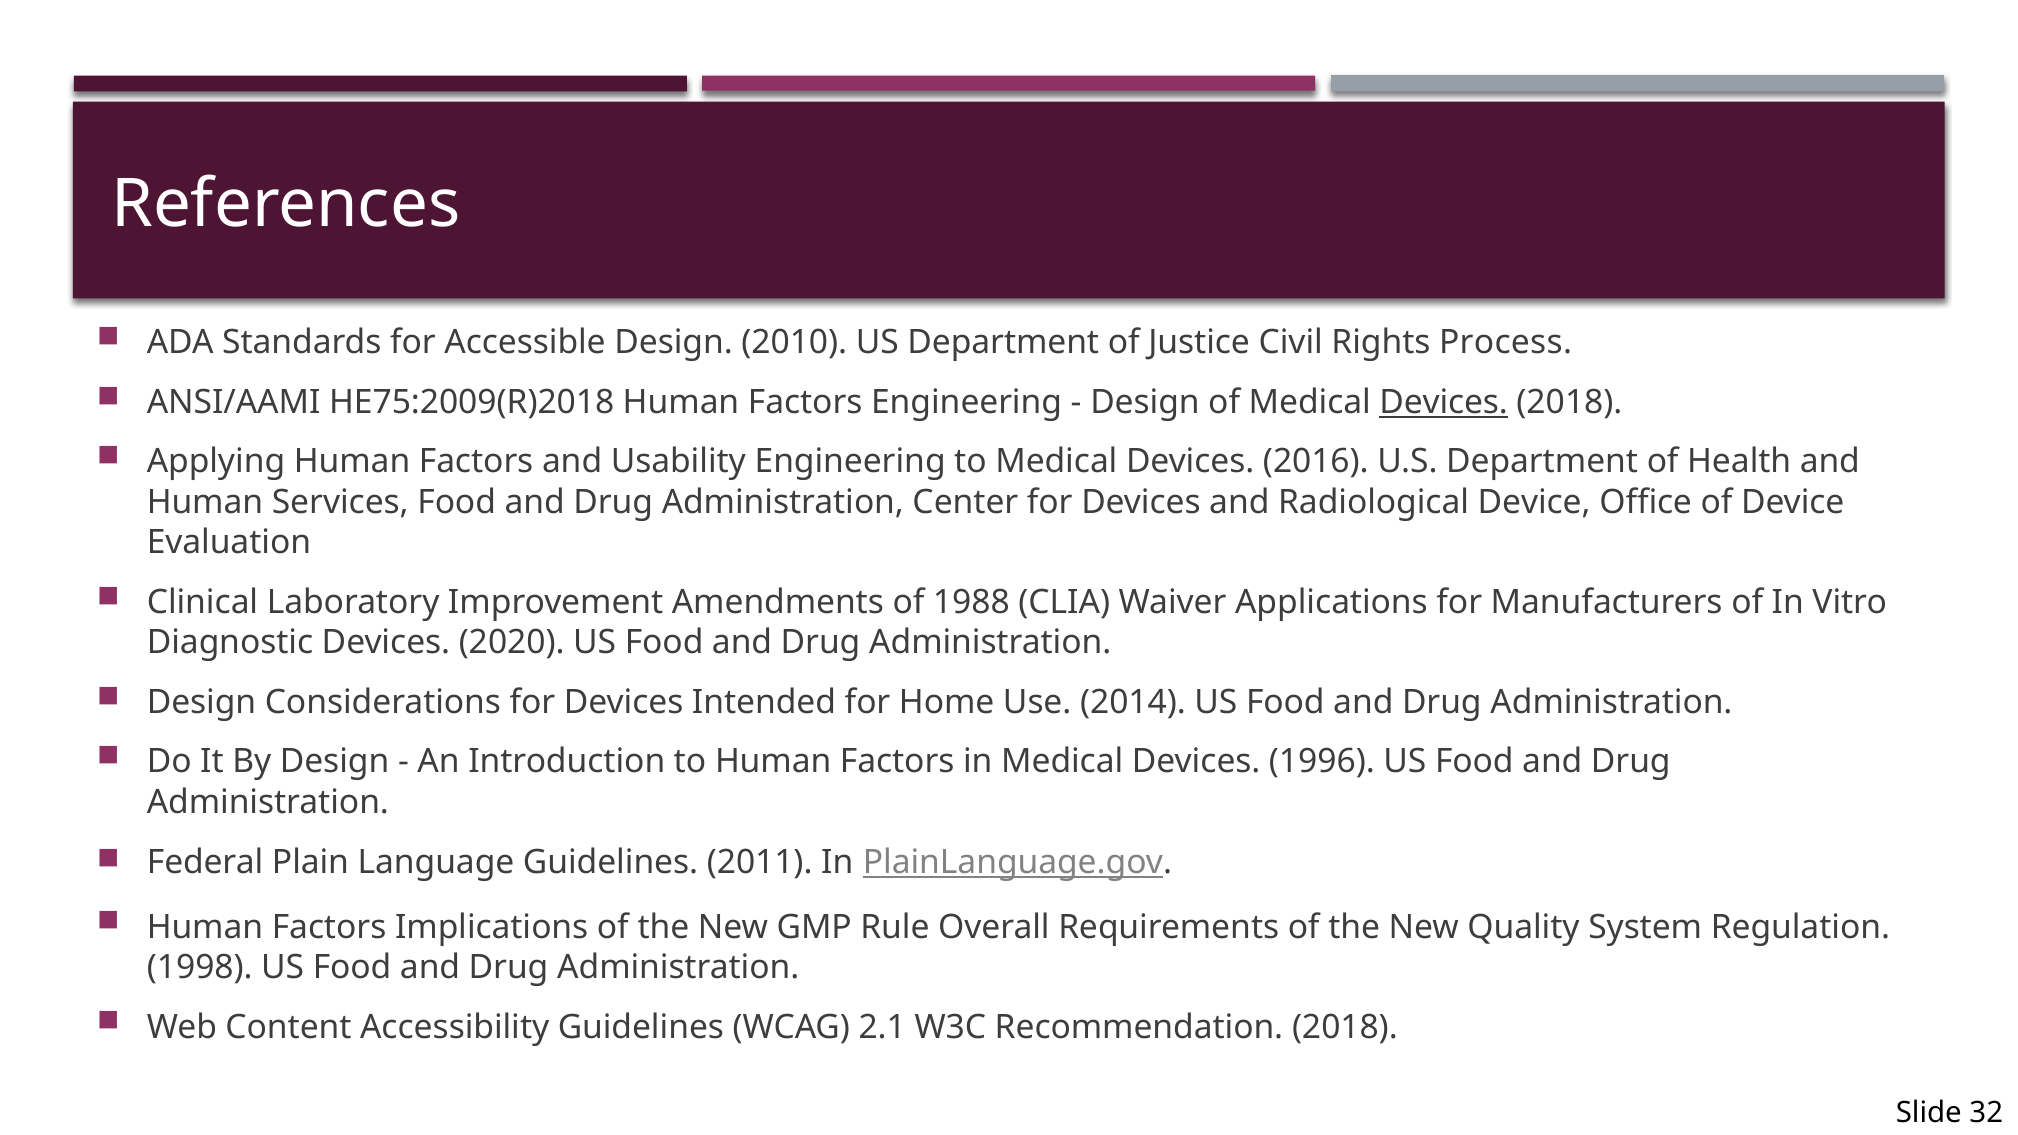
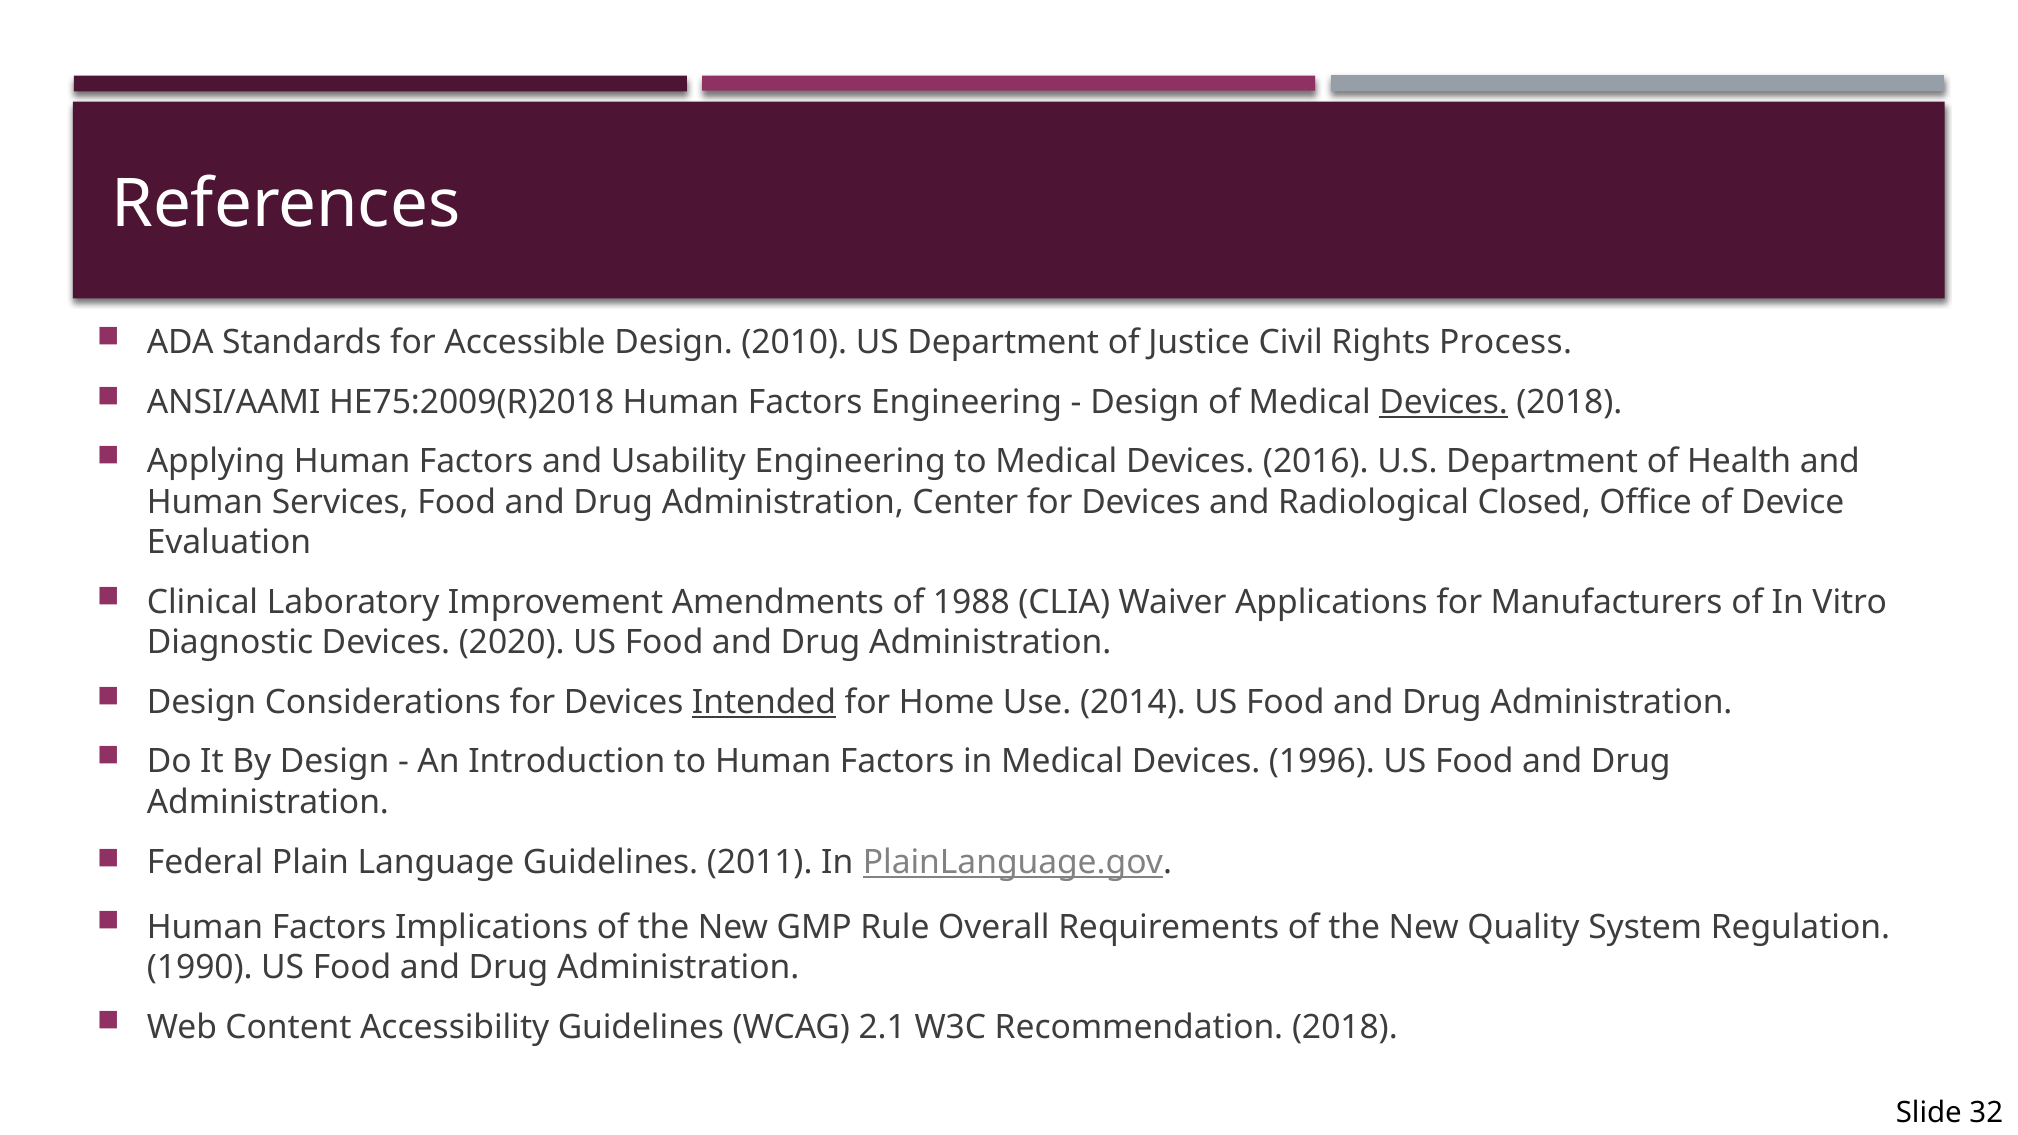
Radiological Device: Device -> Closed (1534, 502)
Intended underline: none -> present (764, 702)
1998: 1998 -> 1990 (200, 967)
